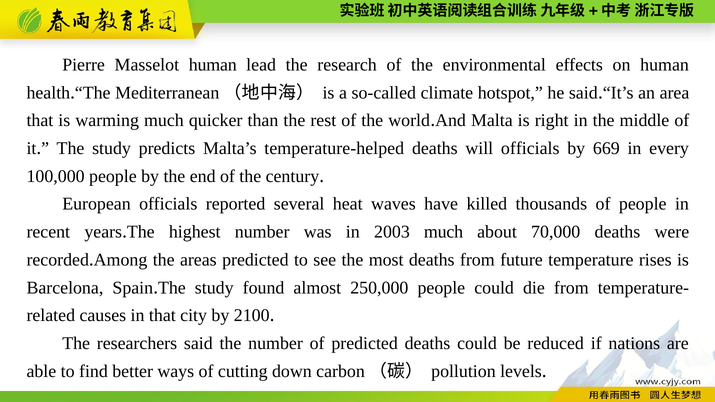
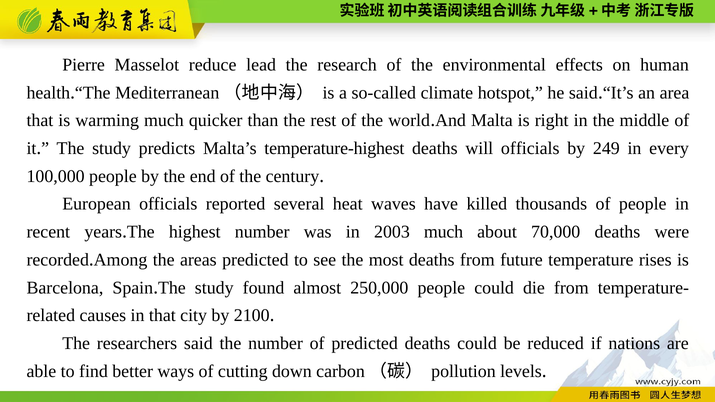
Masselot human: human -> reduce (213, 65)
temperature-helped: temperature-helped -> temperature-highest (334, 148)
669: 669 -> 249 (606, 148)
